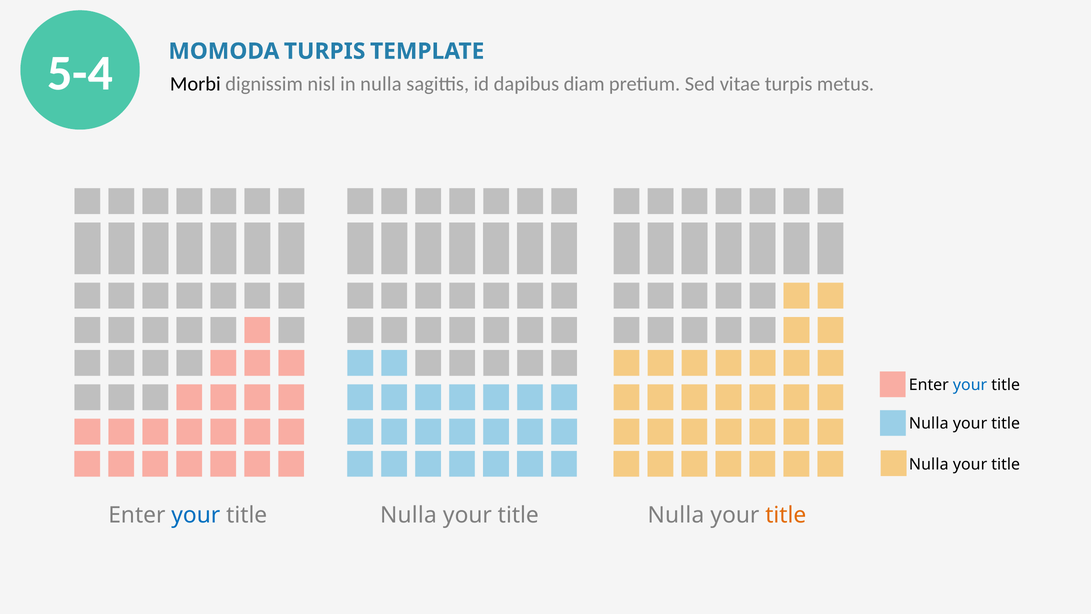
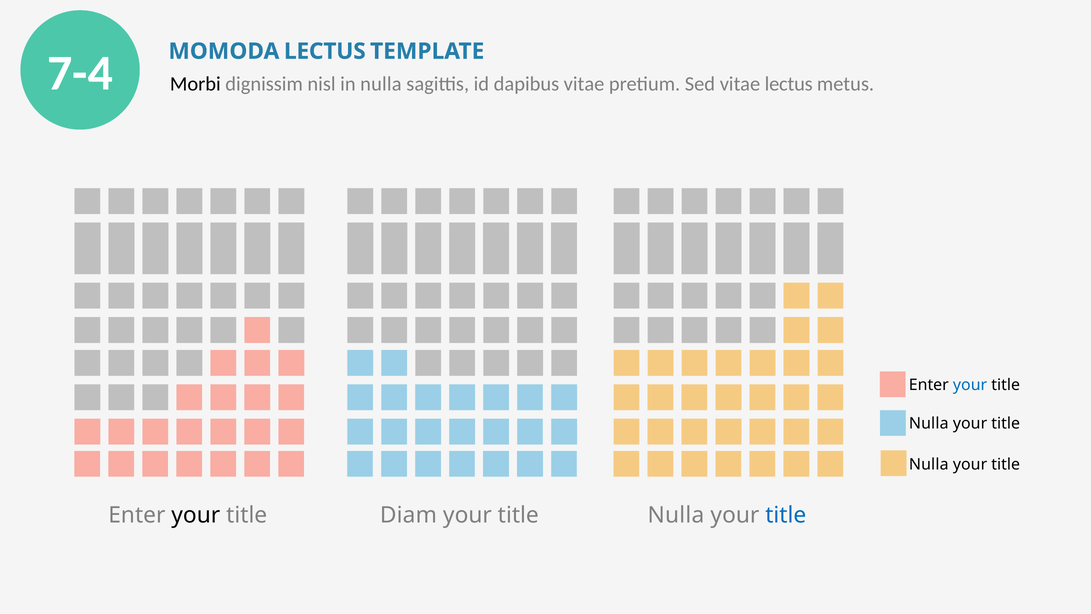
5-4: 5-4 -> 7-4 (80, 73)
MOMODA TURPIS: TURPIS -> LECTUS (325, 51)
dapibus diam: diam -> vitae (584, 84)
vitae turpis: turpis -> lectus (789, 84)
your colour: blue -> black (196, 515)
Nulla: Nulla -> Diam (408, 515)
title colour: orange -> blue (786, 515)
